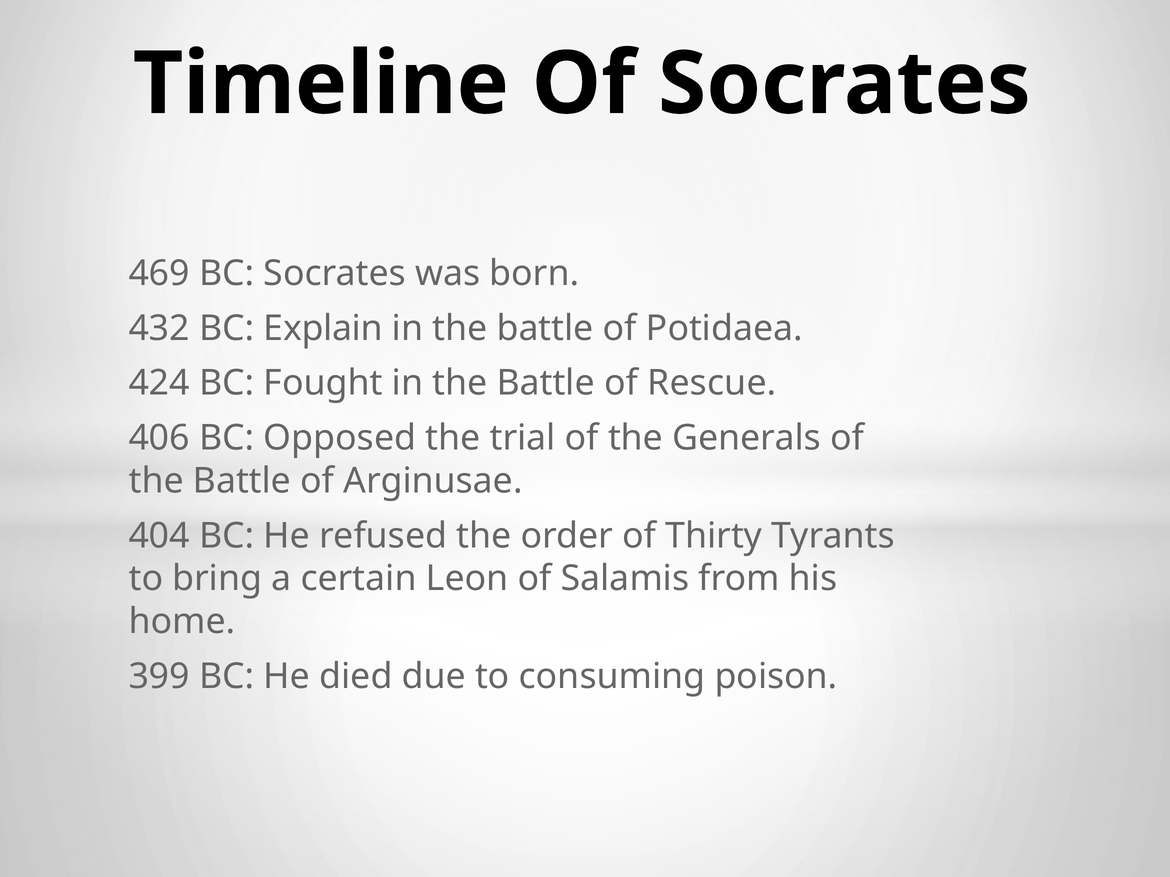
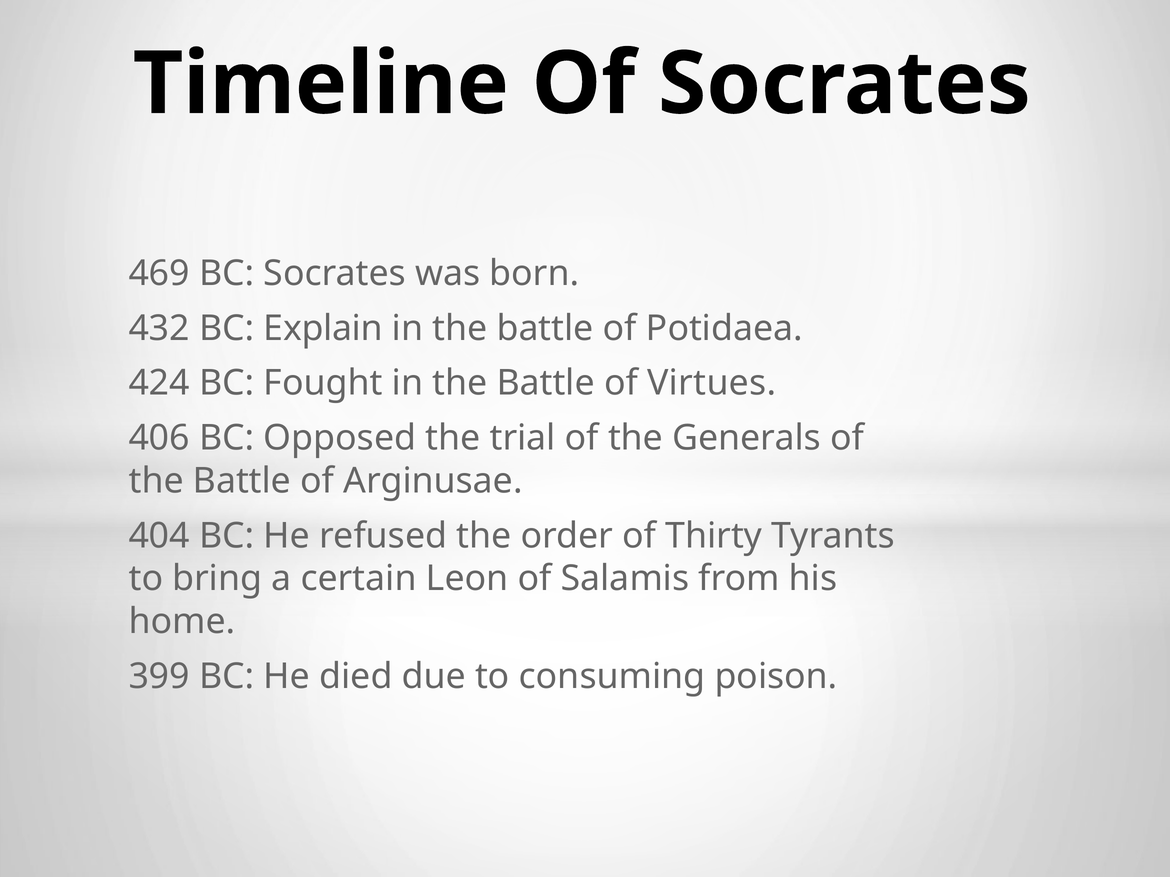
Rescue: Rescue -> Virtues (712, 383)
